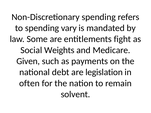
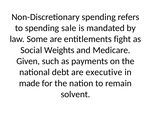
vary: vary -> sale (69, 28)
legislation: legislation -> executive (104, 72)
often: often -> made (29, 83)
